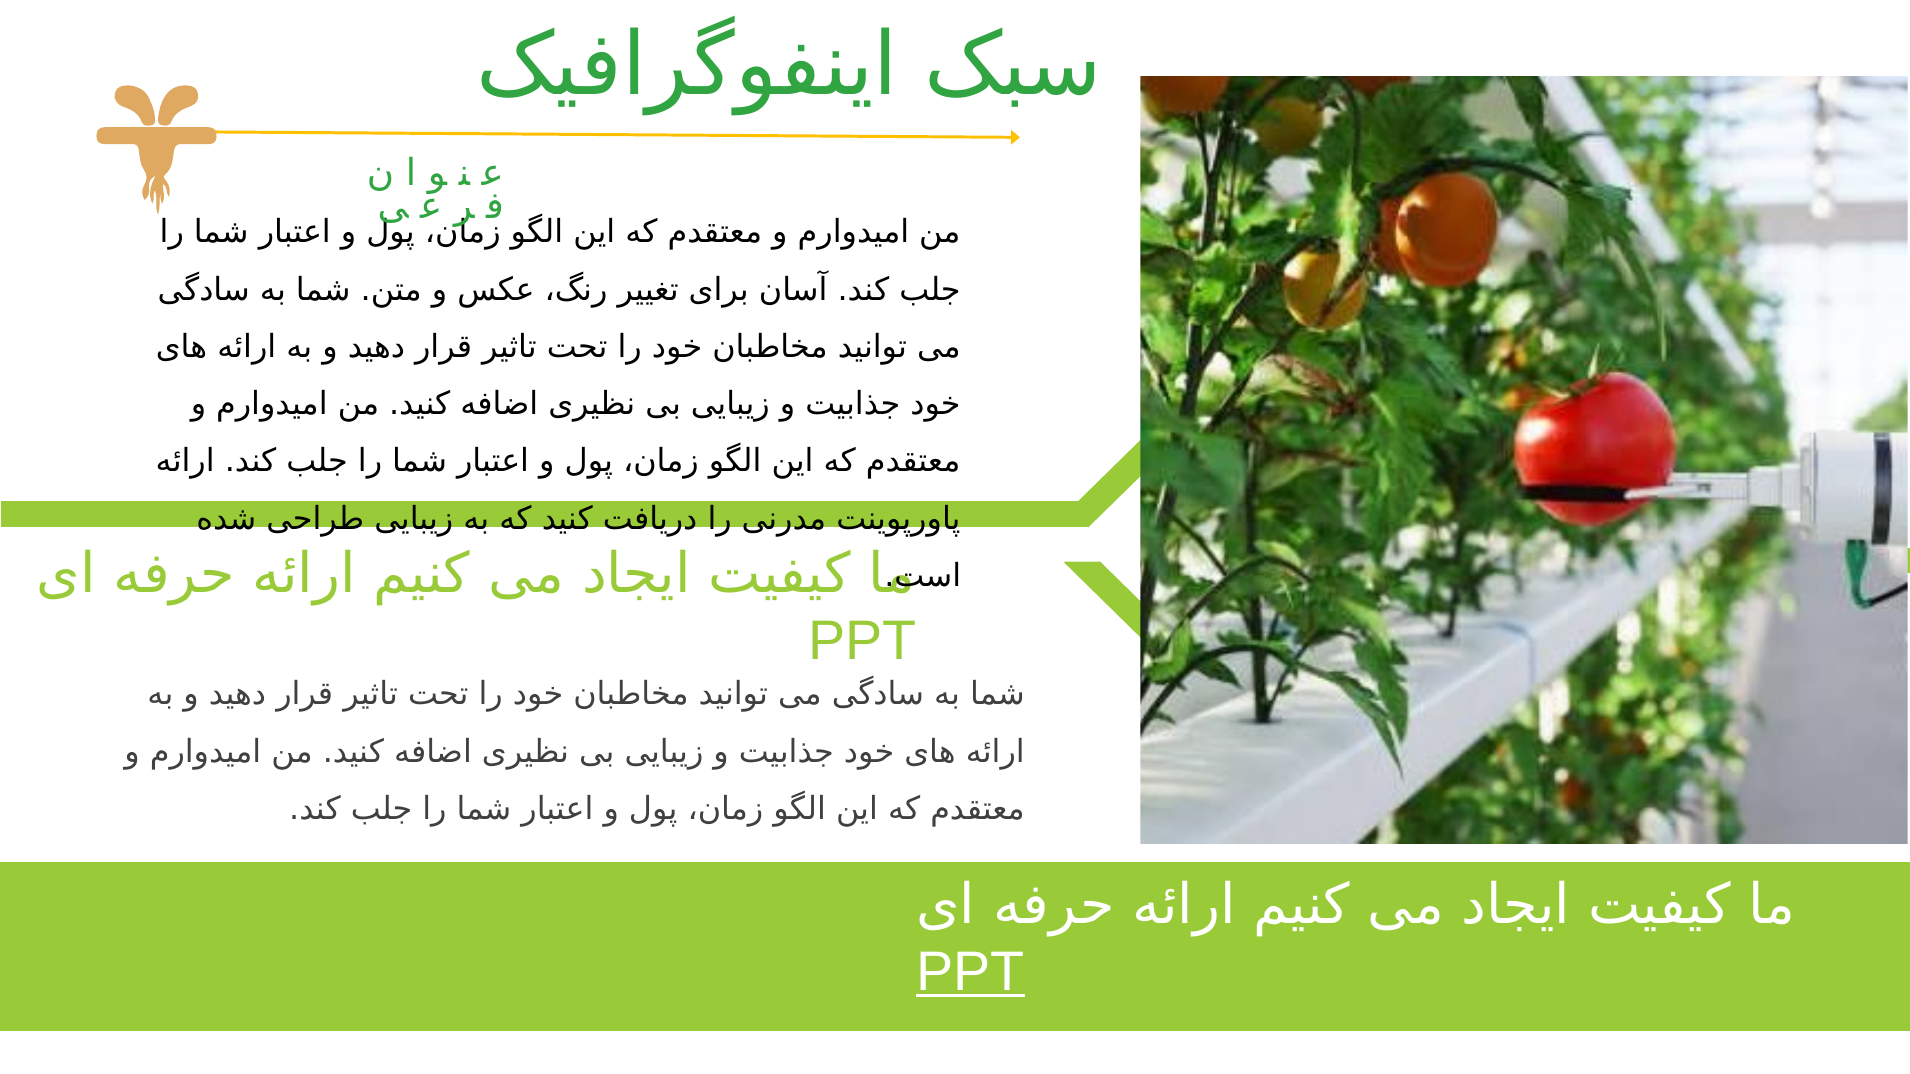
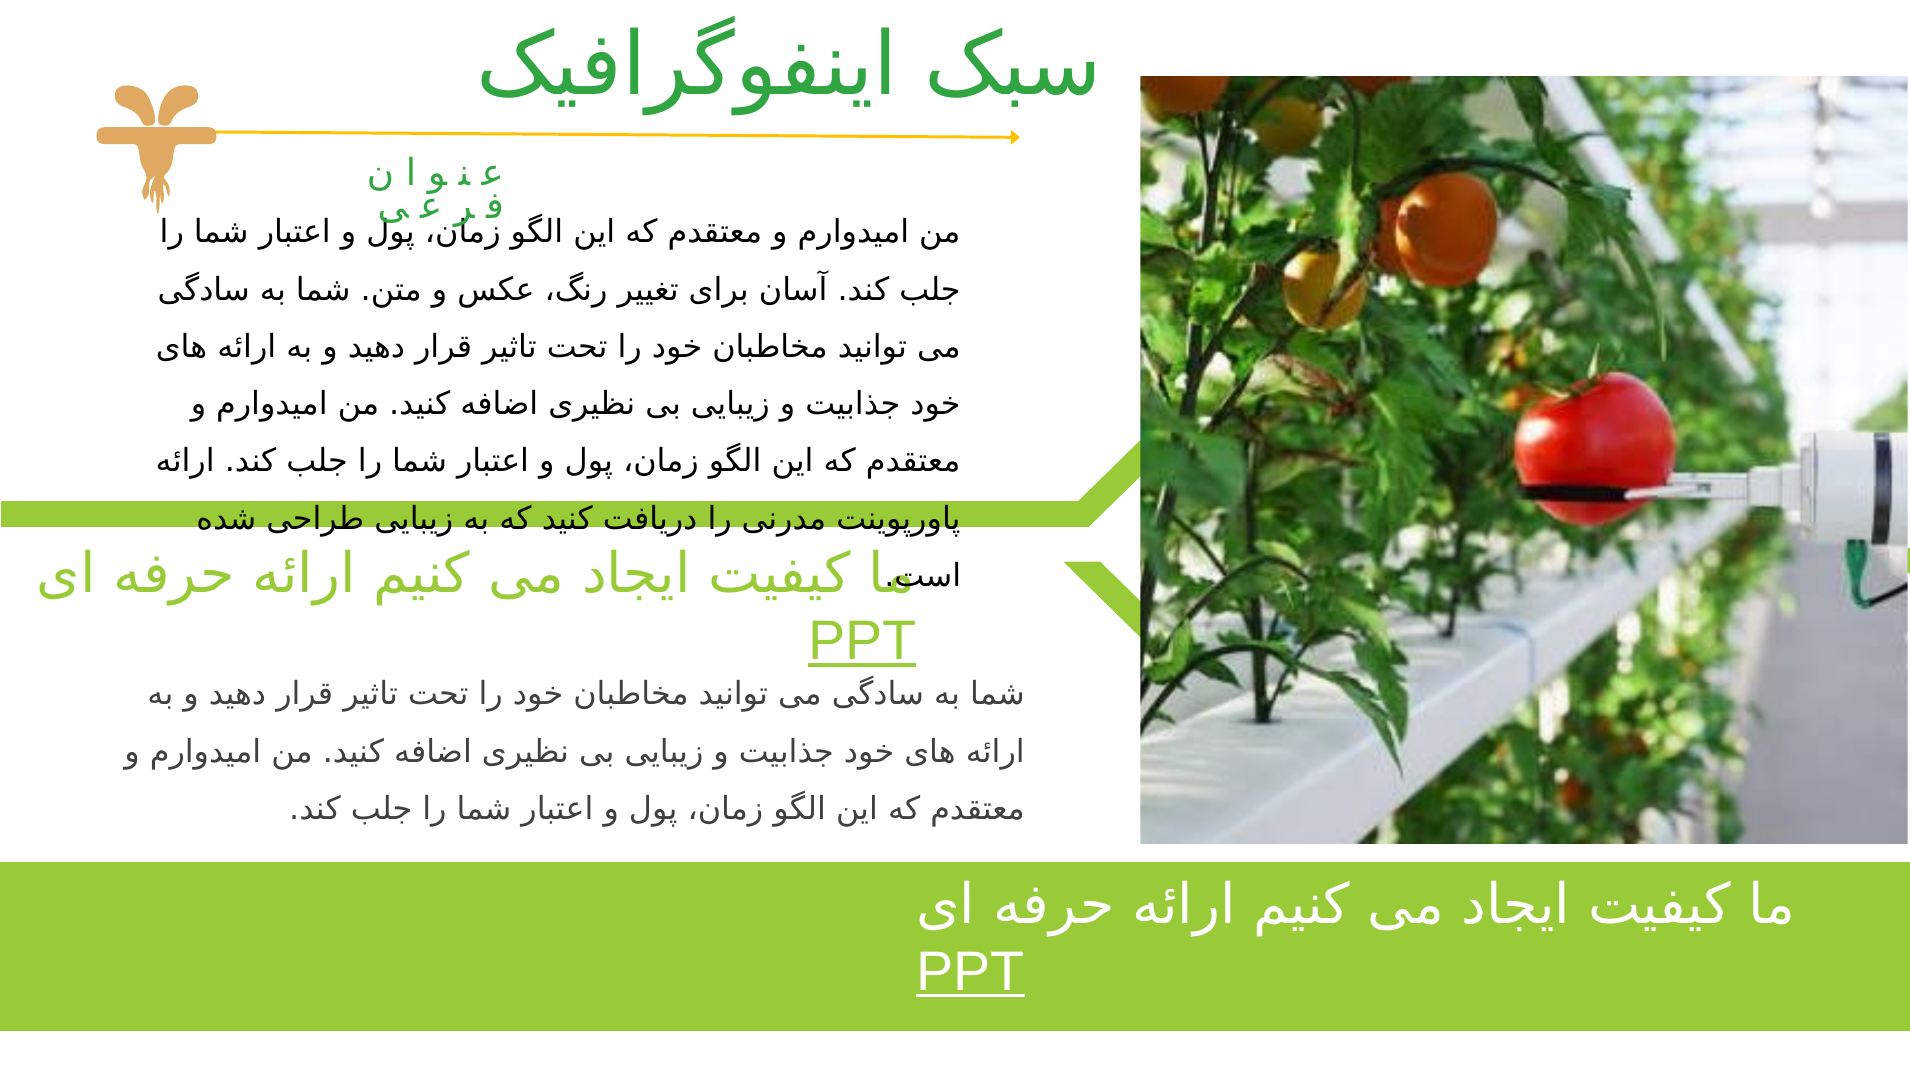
PPT underline: none -> present (862, 641)
